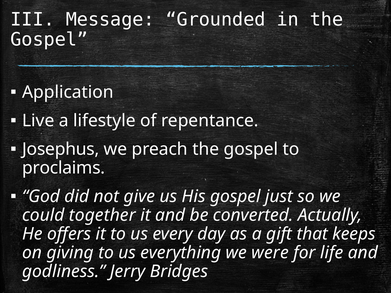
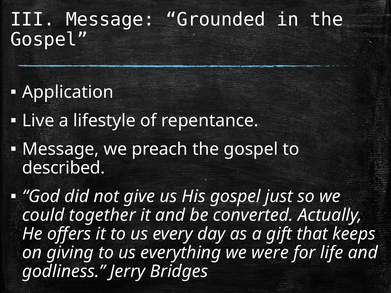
Josephus: Josephus -> Message (61, 149)
proclaims: proclaims -> described (64, 168)
